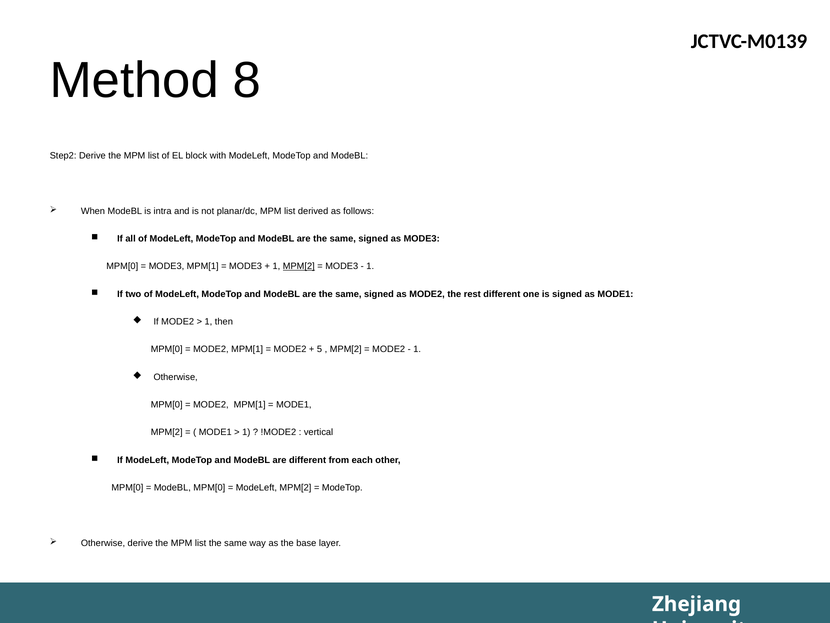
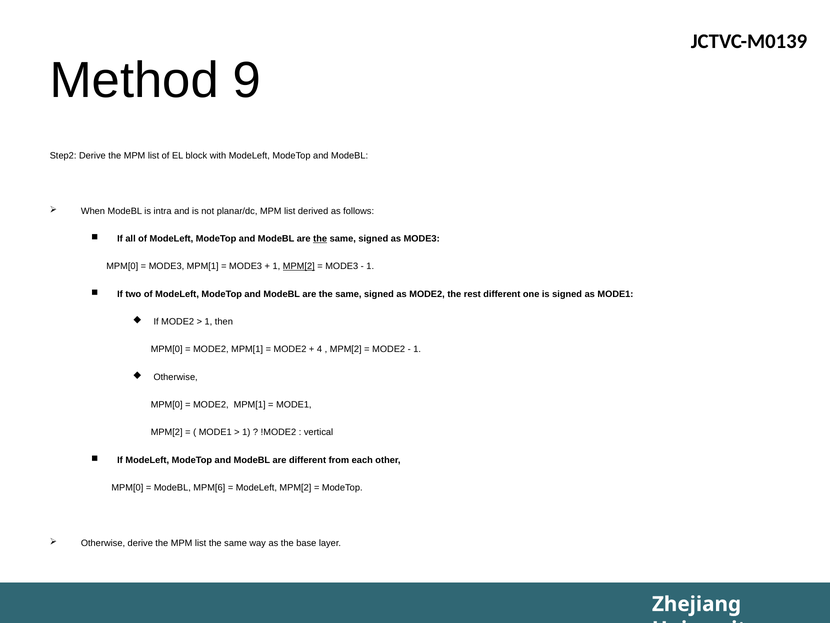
8: 8 -> 9 (247, 80)
the underline: none -> present (320, 239)
5: 5 -> 4 (320, 349)
ModeBL MPM[0: MPM[0 -> MPM[6 (209, 487)
